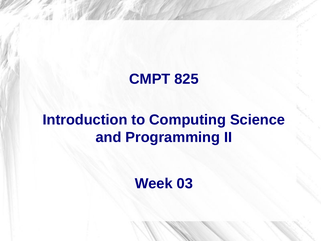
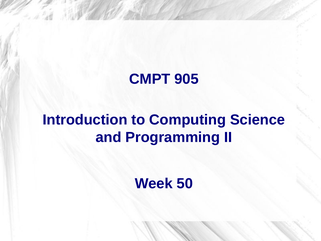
825: 825 -> 905 (187, 79)
03: 03 -> 50 (185, 183)
